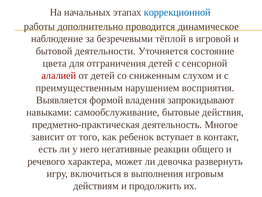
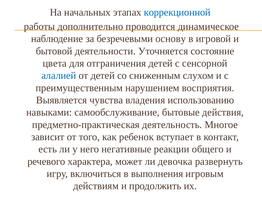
тёплой: тёплой -> основу (171, 39)
алалией colour: red -> blue (59, 75)
формой: формой -> чувства (106, 100)
запрокидывают: запрокидывают -> использованию (201, 100)
